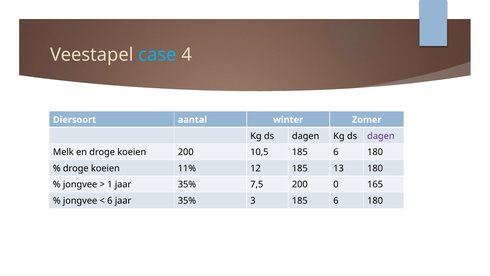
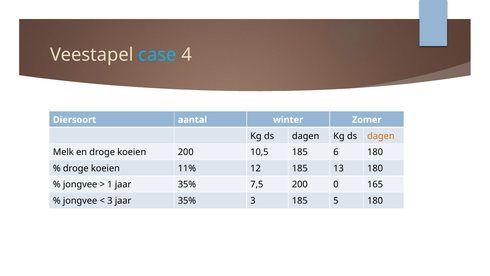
dagen colour: purple -> orange (381, 136)
6: 6 -> 3 (110, 201)
3 185 6: 6 -> 5 (336, 201)
